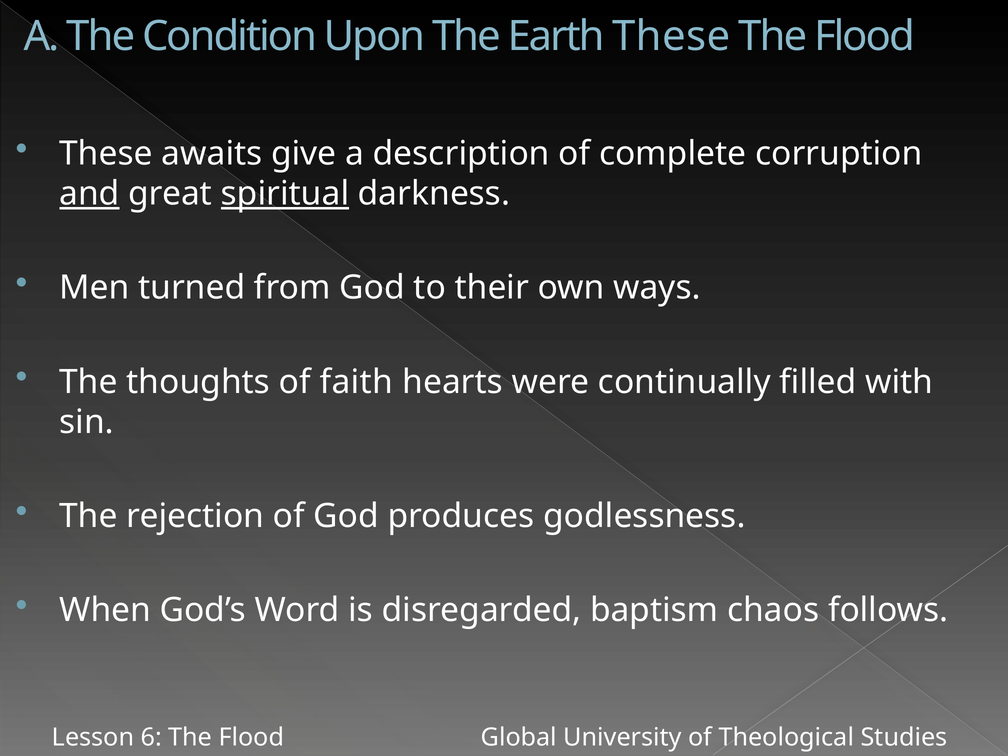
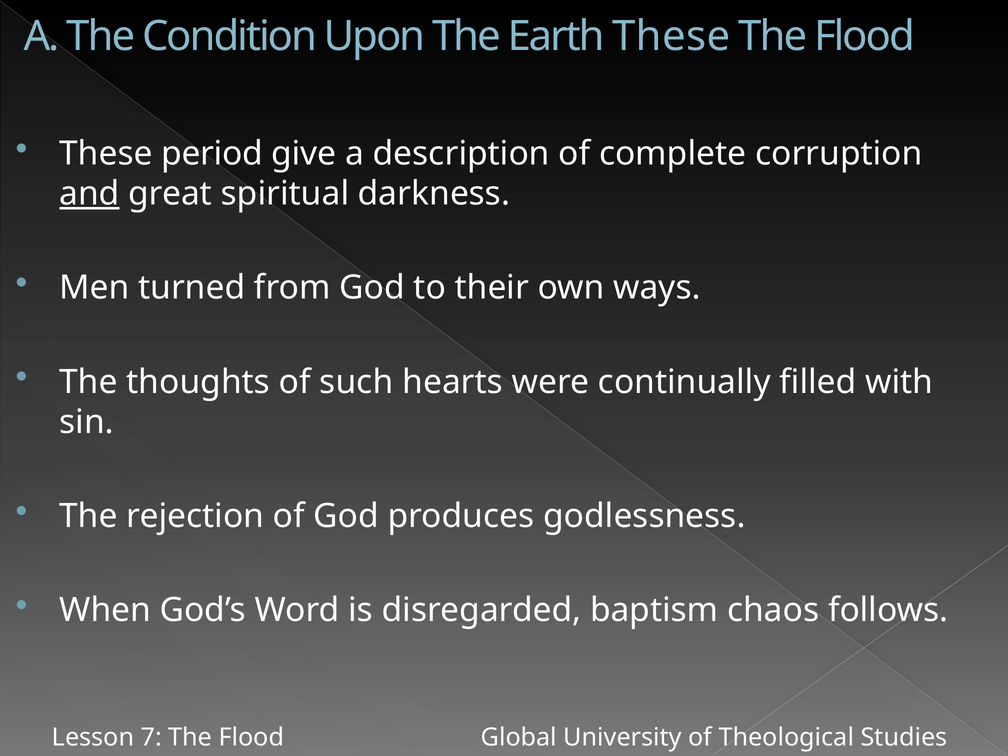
awaits: awaits -> period (212, 153)
spiritual underline: present -> none (285, 194)
faith: faith -> such (356, 382)
6: 6 -> 7 (151, 738)
